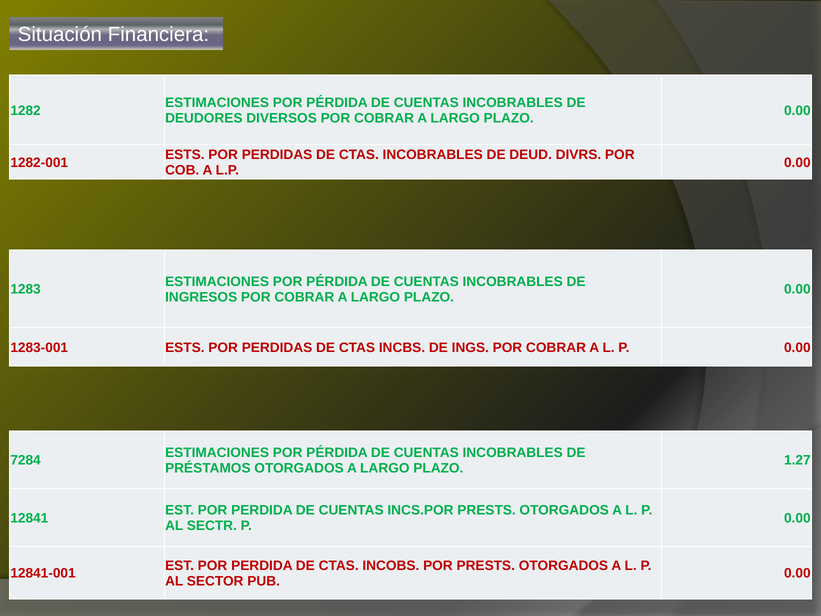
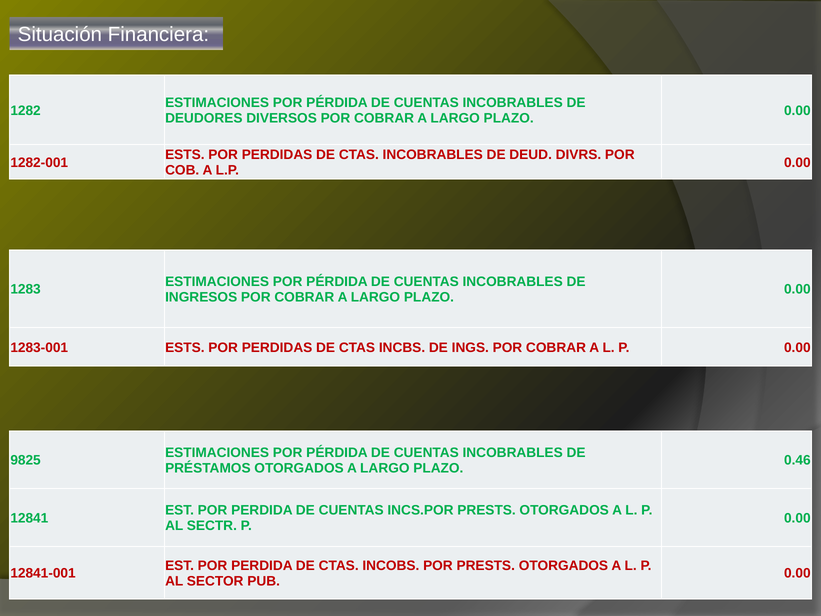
7284: 7284 -> 9825 (26, 460)
1.27: 1.27 -> 0.46 (797, 460)
